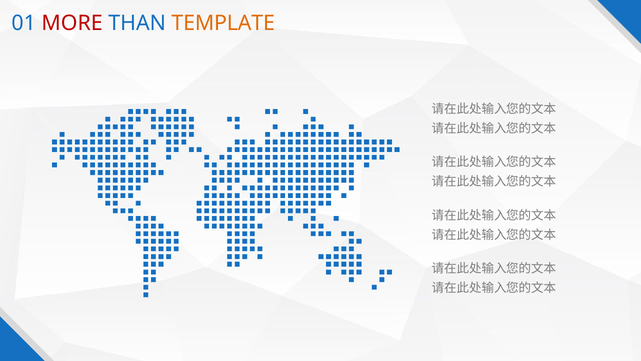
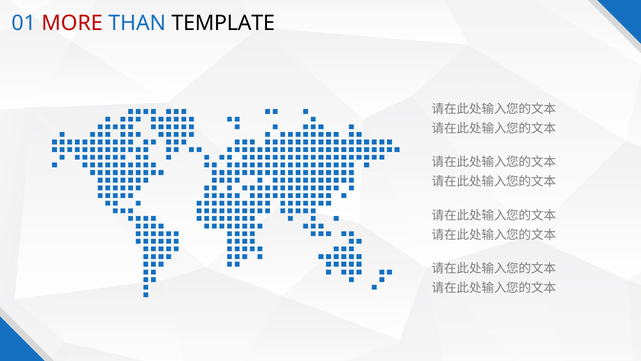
TEMPLATE colour: orange -> black (223, 23)
